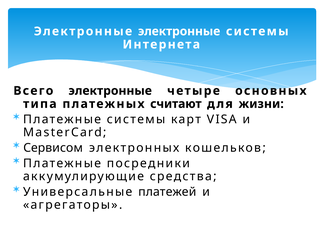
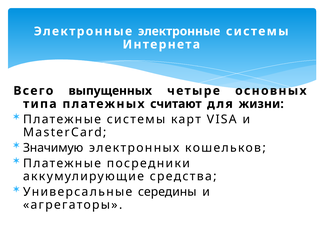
Всего электронные: электронные -> выпущенных (110, 91)
Сервисом: Сервисом -> Значимую (53, 148)
платежей: платежей -> середины (167, 192)
